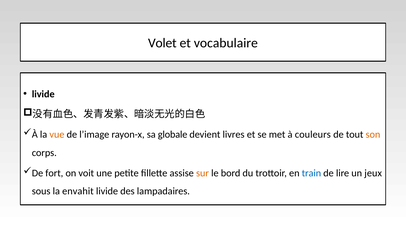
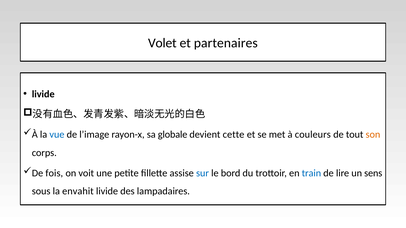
vocabulaire: vocabulaire -> partenaires (226, 43)
vue colour: orange -> blue (57, 135)
livres: livres -> cette (234, 135)
fort: fort -> fois (54, 173)
sur colour: orange -> blue (203, 173)
jeux: jeux -> sens (373, 173)
